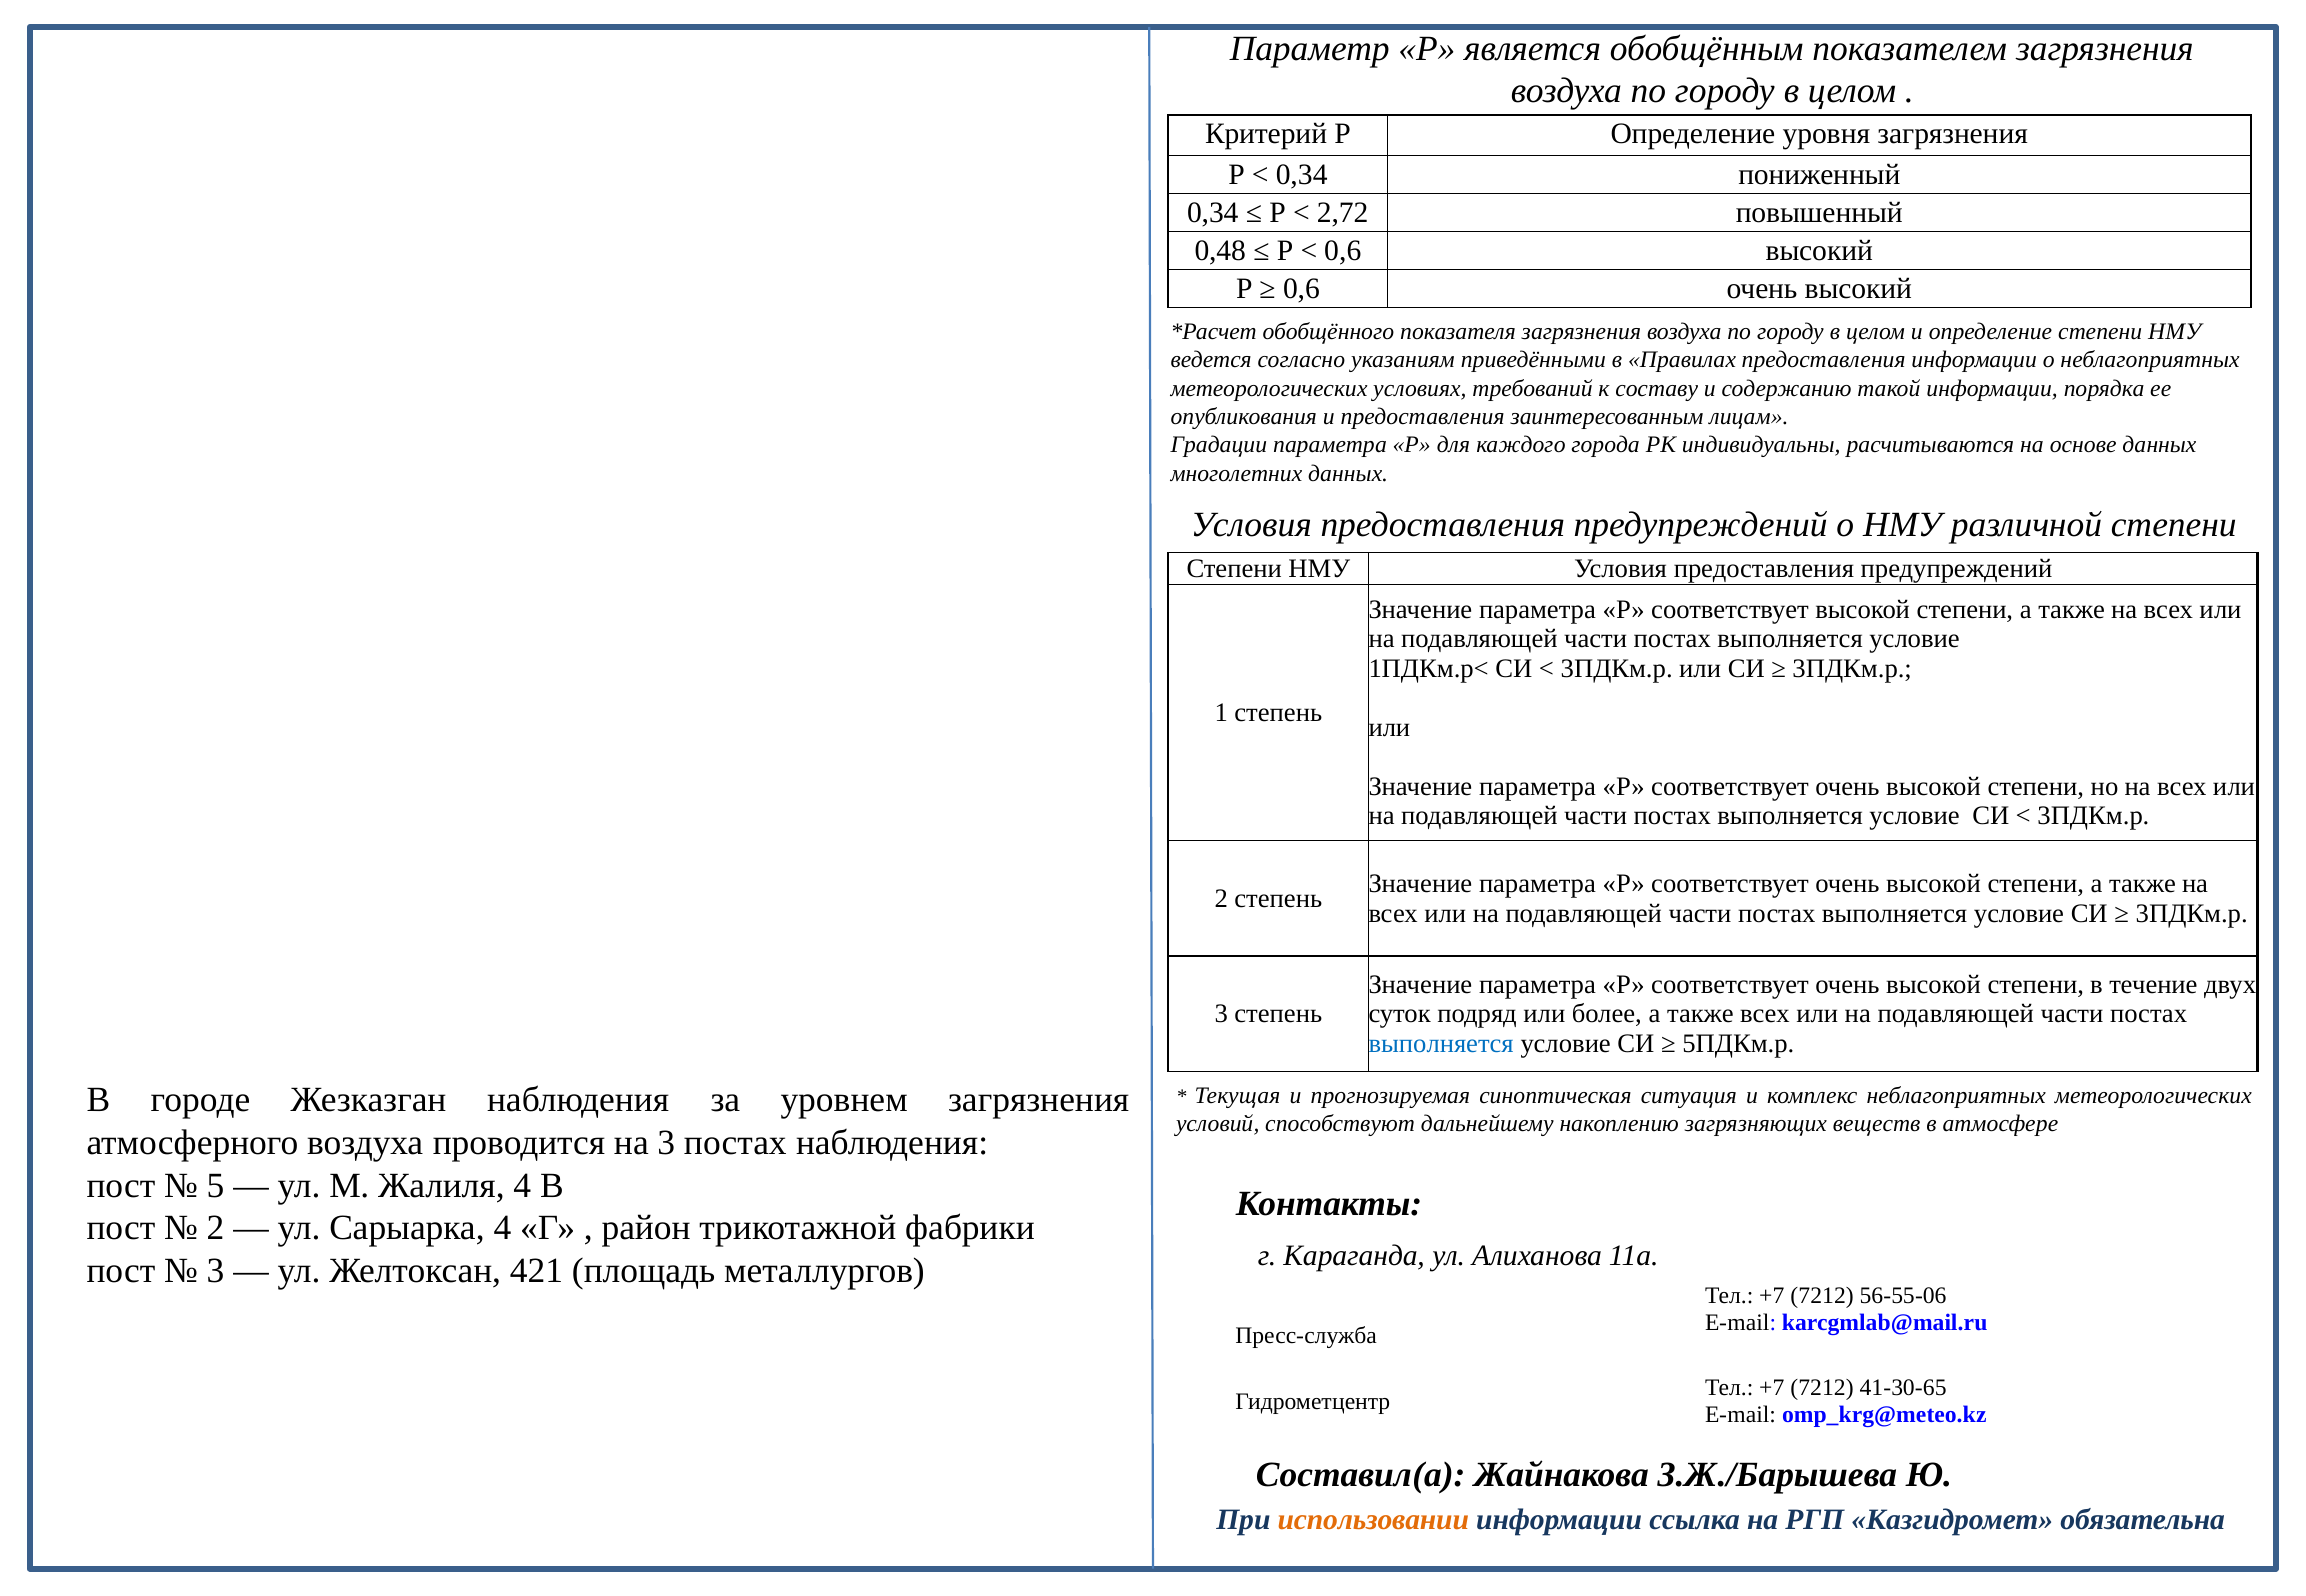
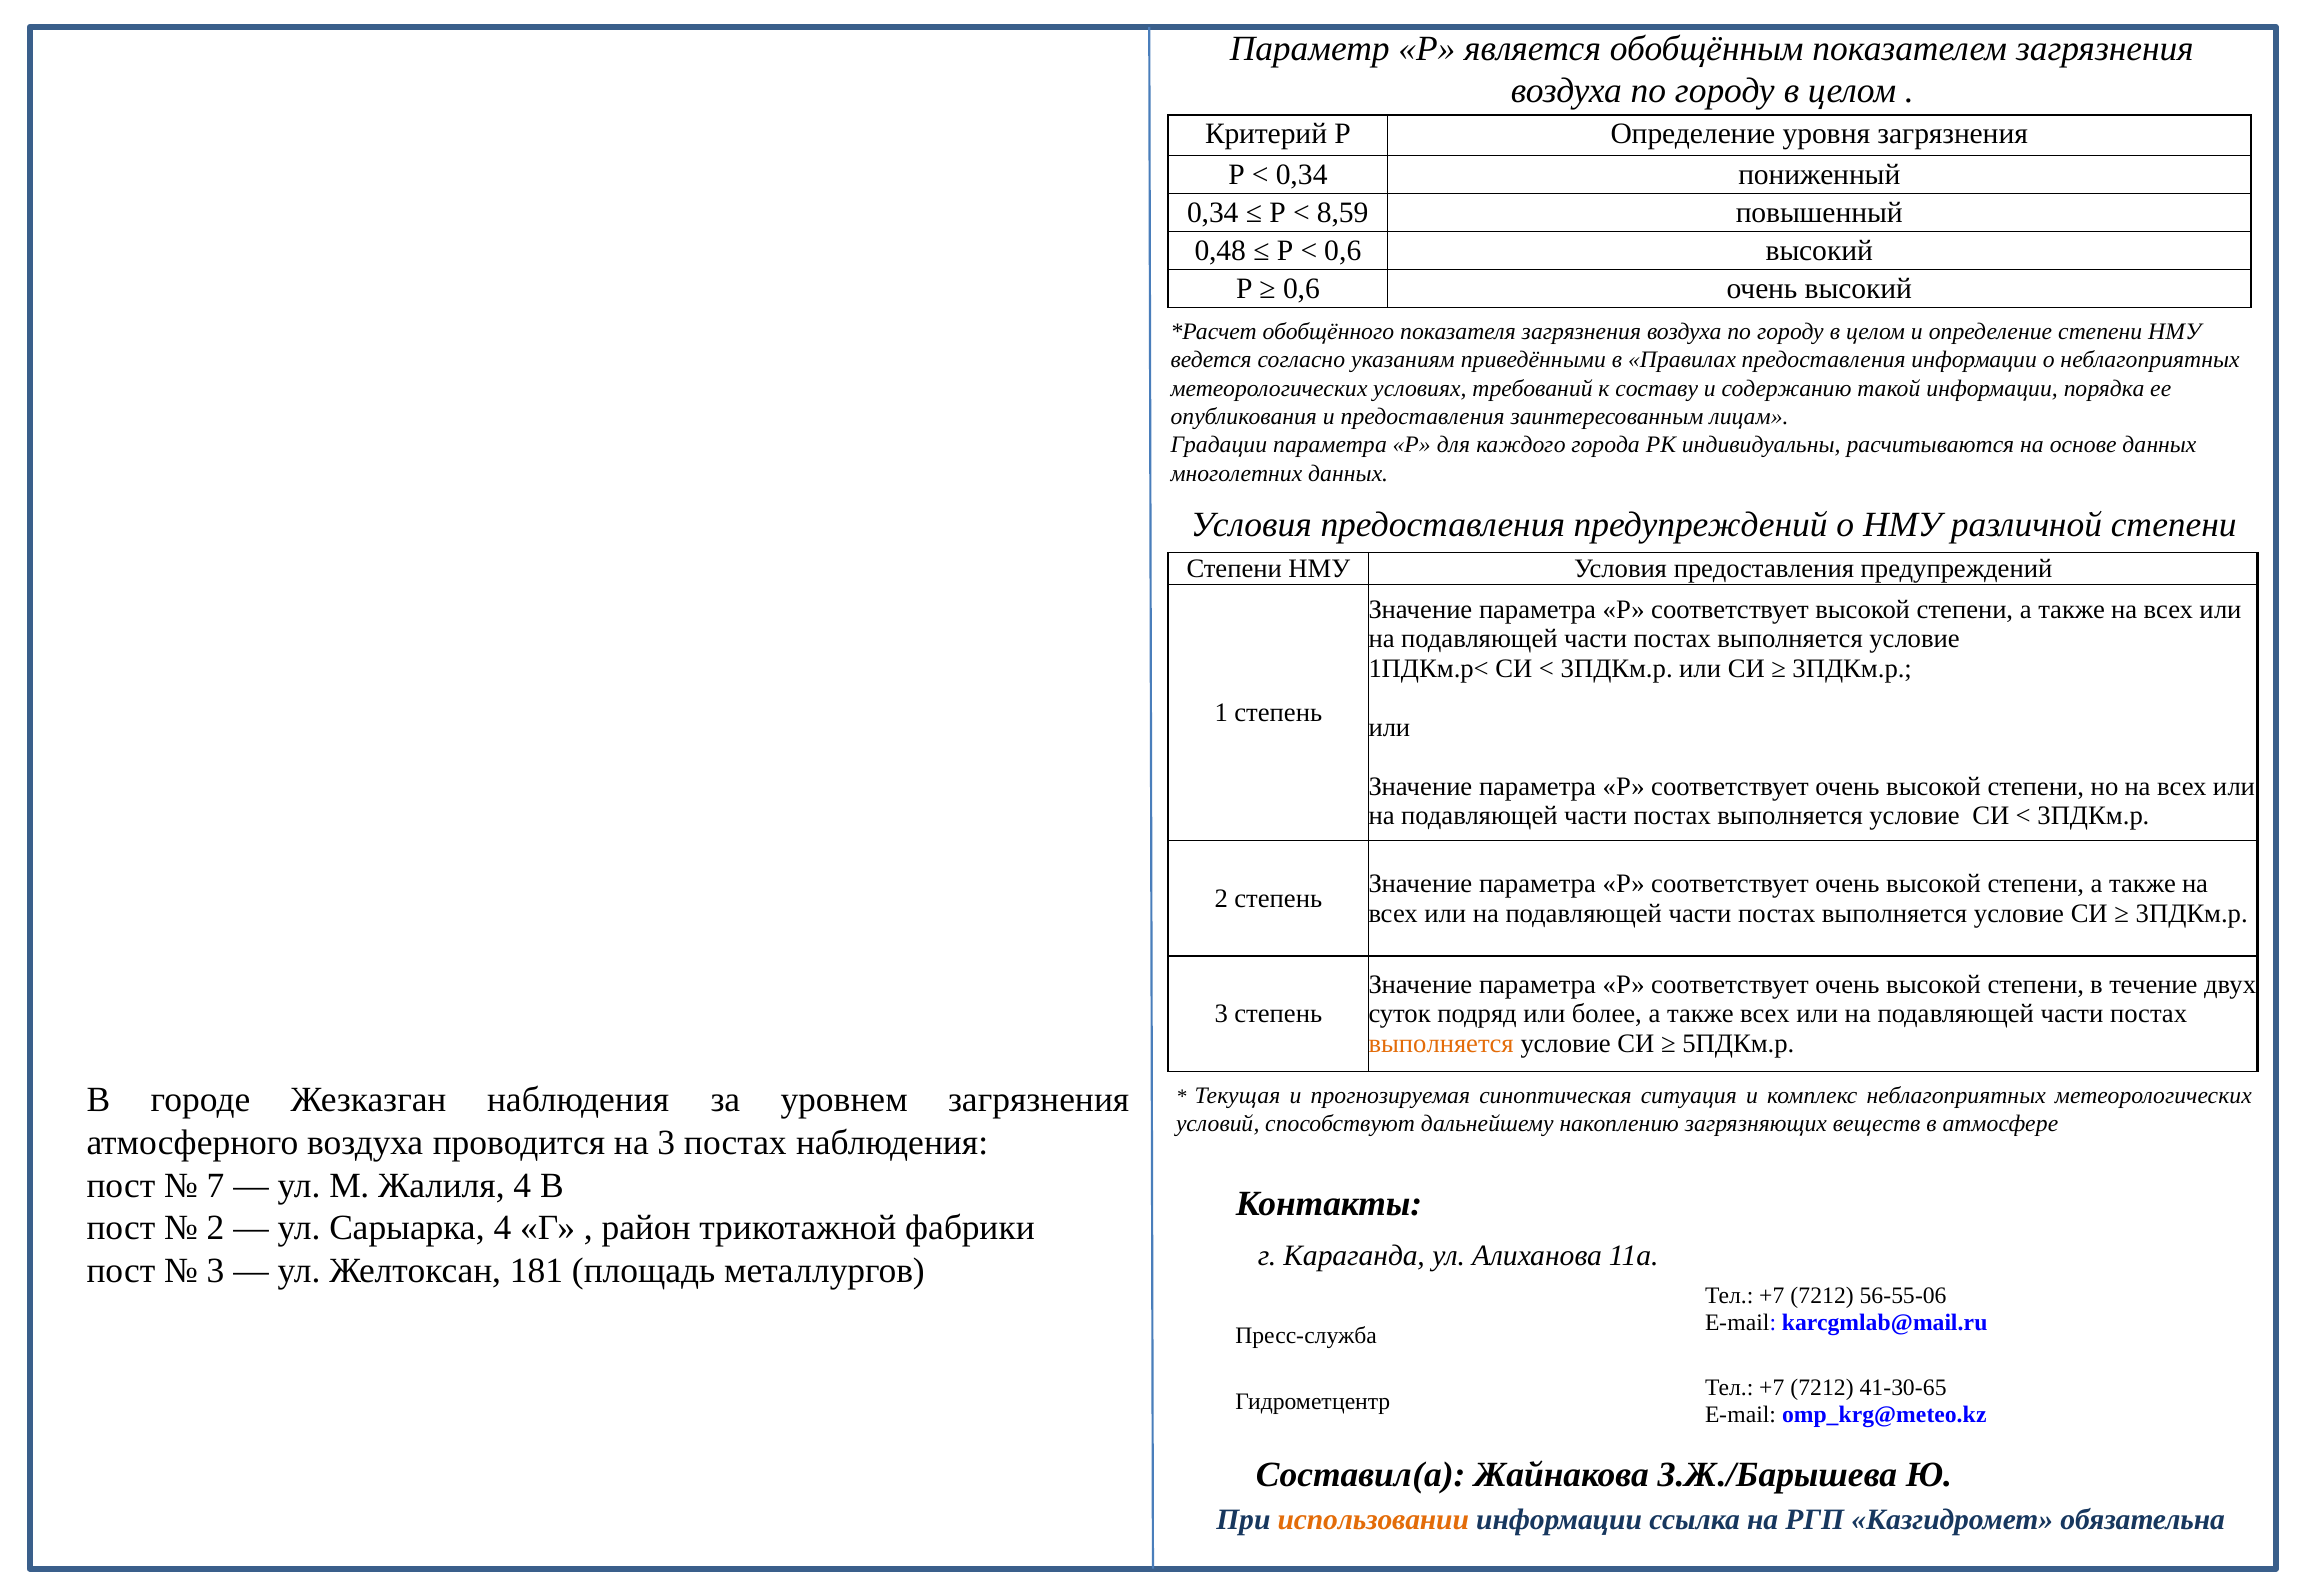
2,72: 2,72 -> 8,59 (1343, 212)
выполняется colour: blue -> orange (1441, 1044)
5: 5 -> 7 (216, 1186)
421: 421 -> 181 (537, 1271)
